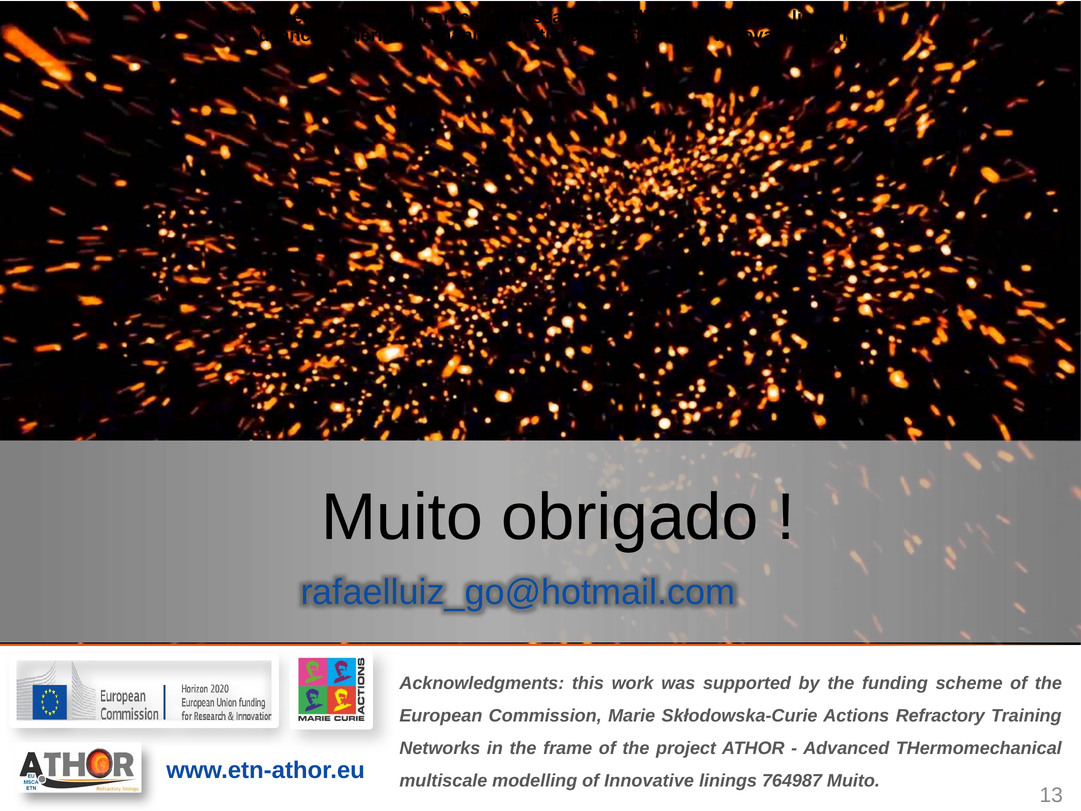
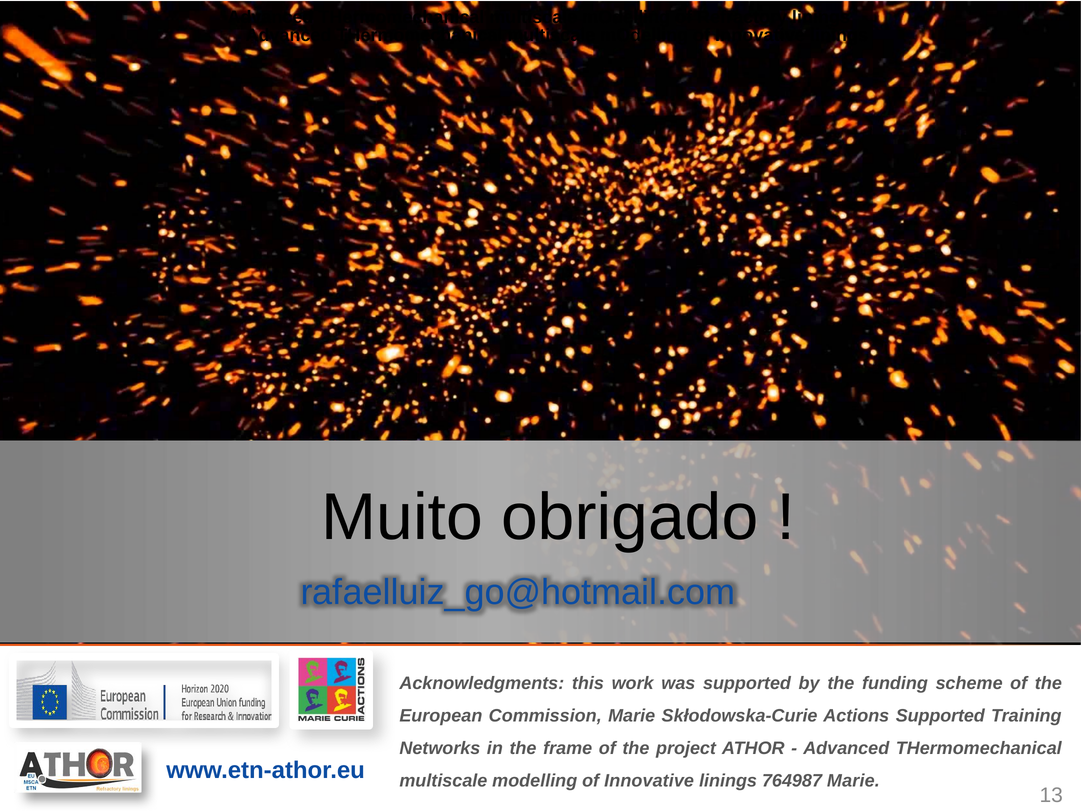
Actions Refractory: Refractory -> Supported (940, 716)
764987 Muito: Muito -> Marie (853, 781)
